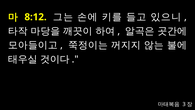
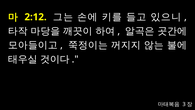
8:12: 8:12 -> 2:12 (36, 17)
